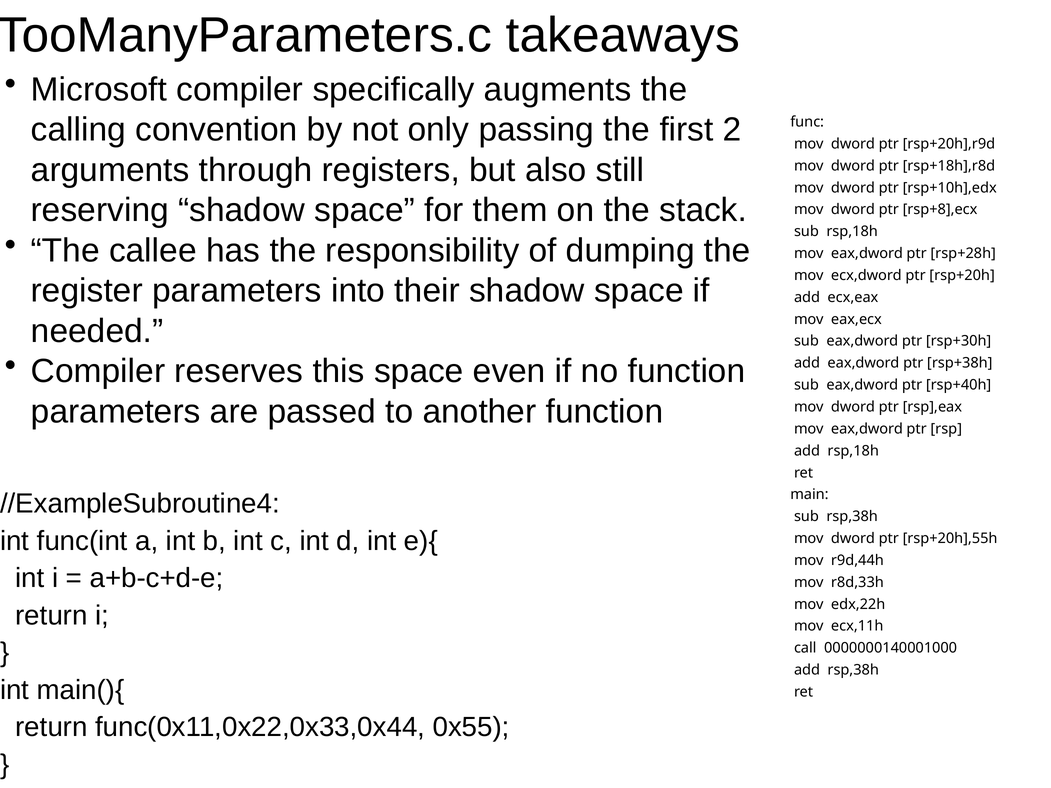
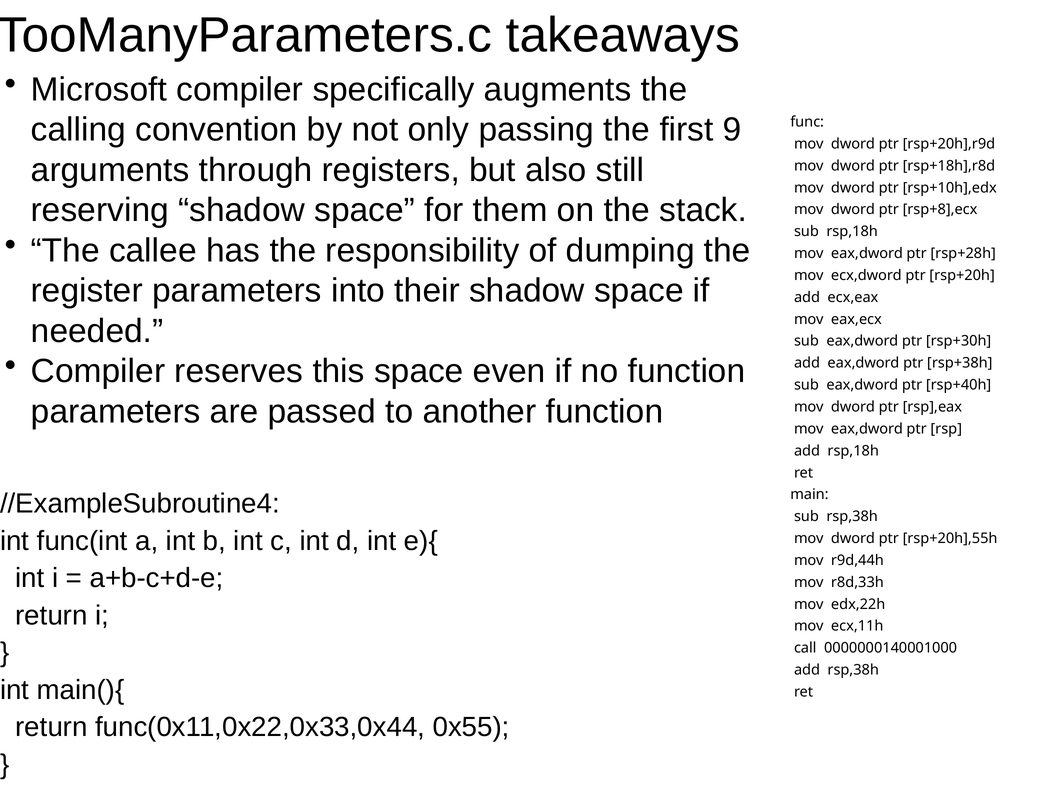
2: 2 -> 9 (732, 130)
